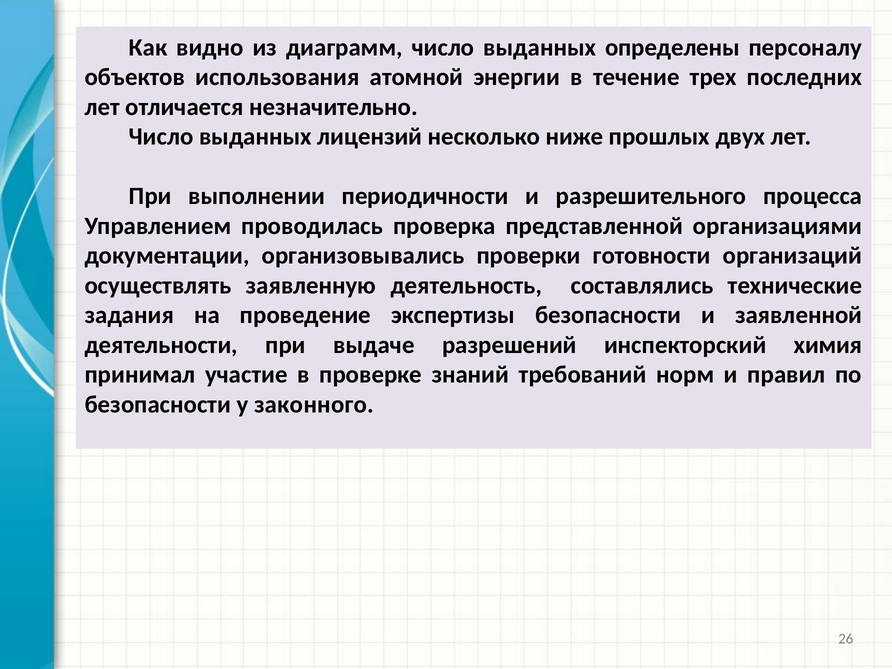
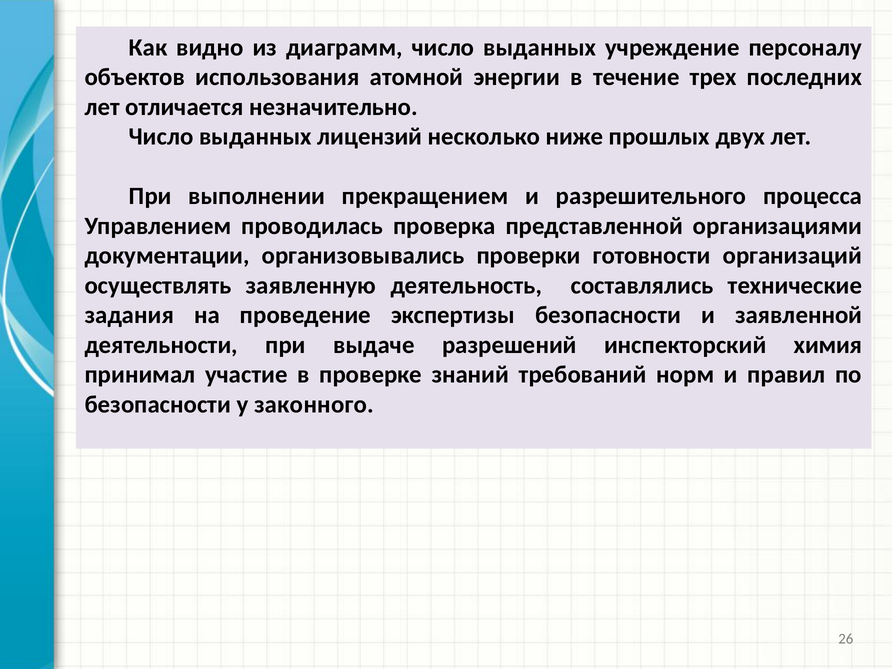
определены: определены -> учреждение (672, 48)
периодичности: периодичности -> прекращением (425, 196)
